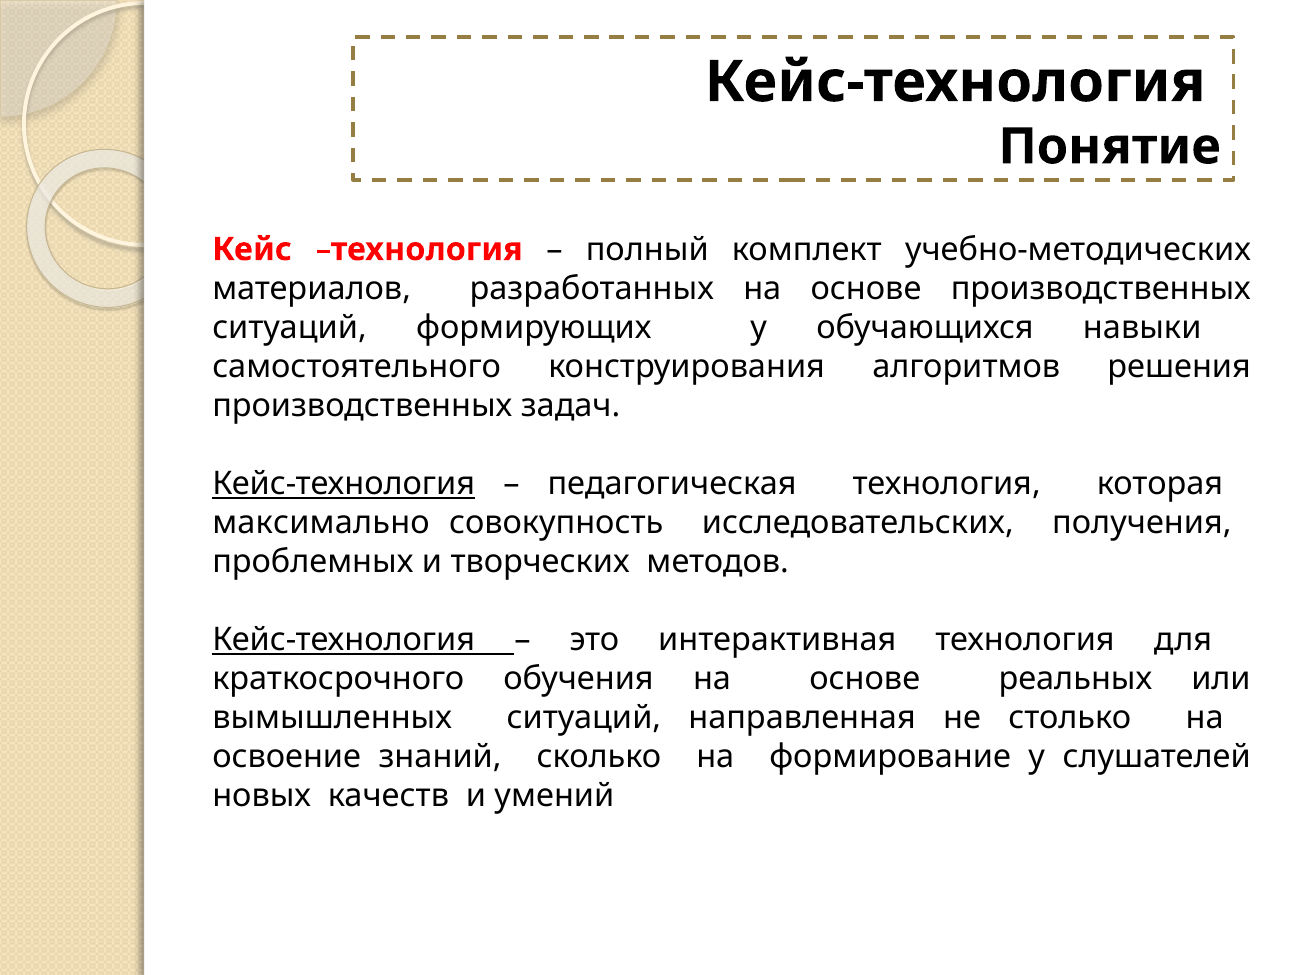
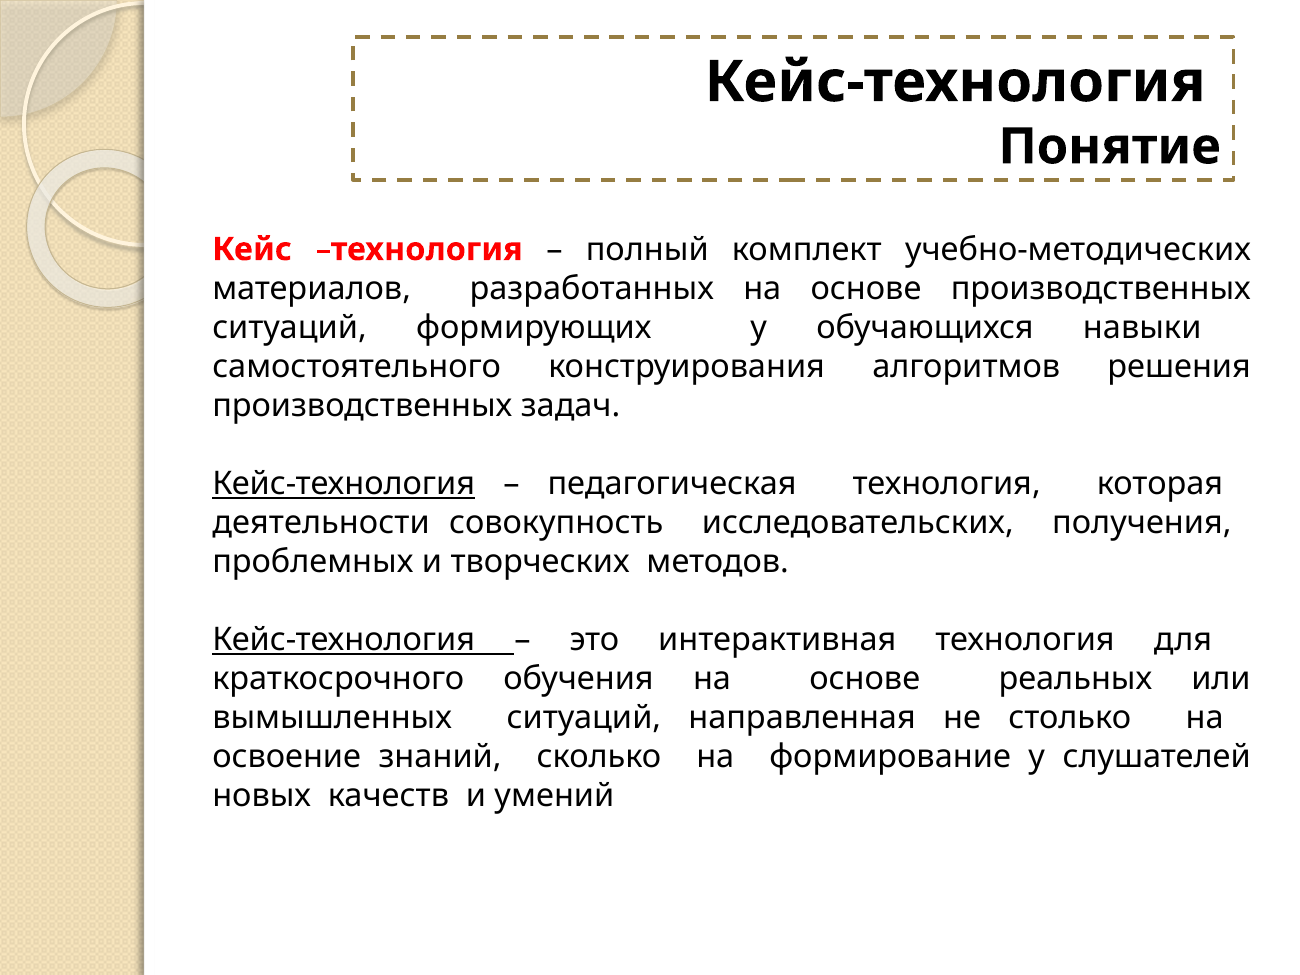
максимально: максимально -> деятельности (321, 522)
